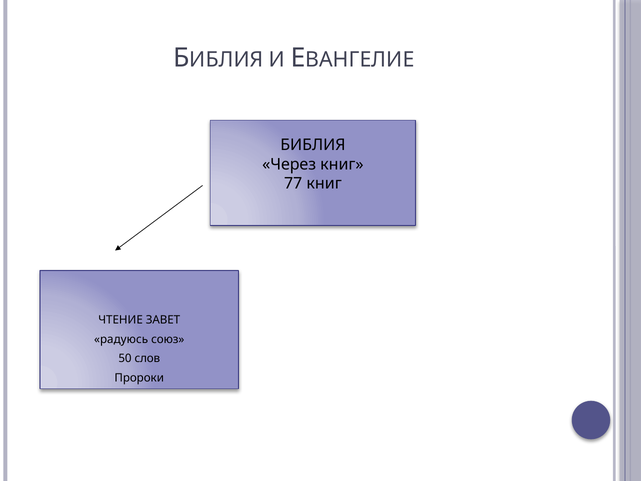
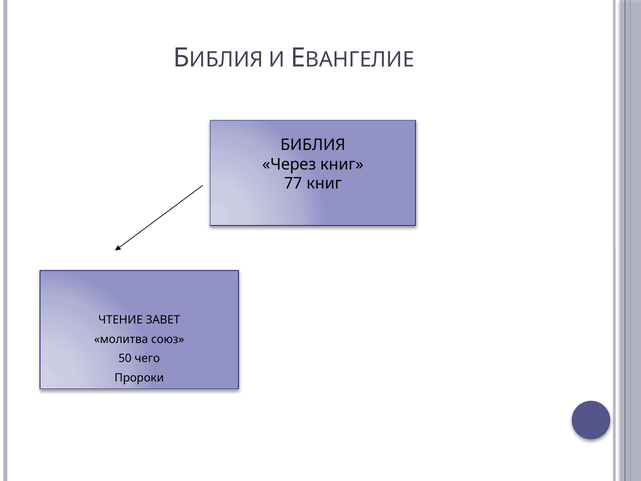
радуюсь: радуюсь -> молитва (121, 339)
слов: слов -> чего (147, 358)
